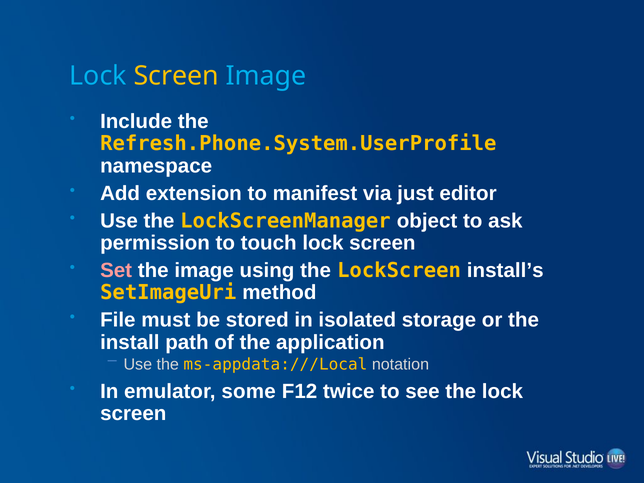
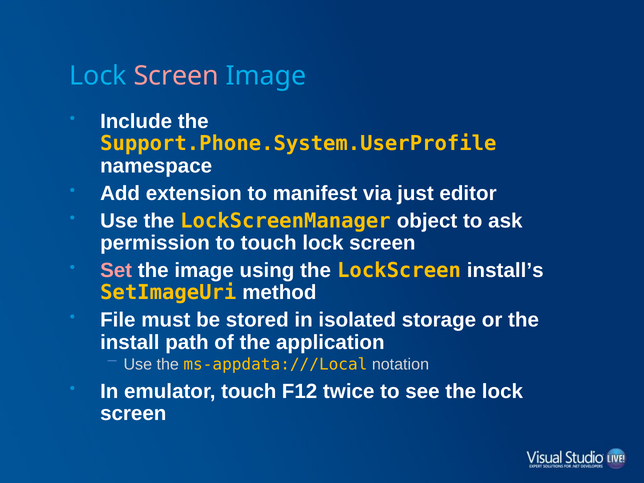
Screen colour: yellow -> pink (176, 76)
Refresh.Phone.System.UserProfile: Refresh.Phone.System.UserProfile -> Support.Phone.System.UserProfile (298, 144)
emulator some: some -> touch (249, 391)
